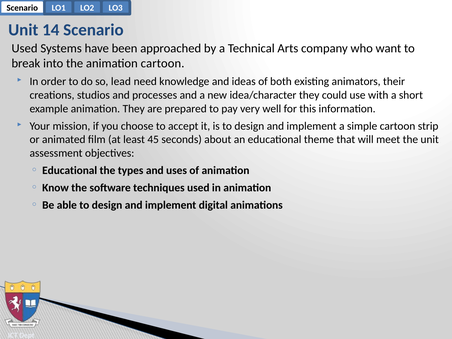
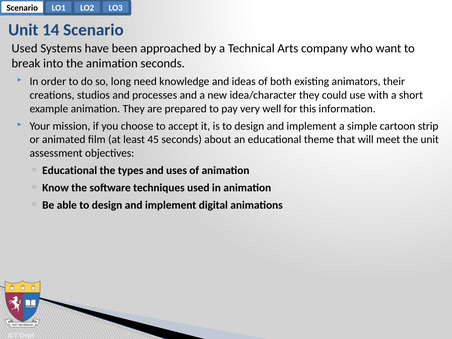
animation cartoon: cartoon -> seconds (163, 64)
lead: lead -> long (121, 82)
